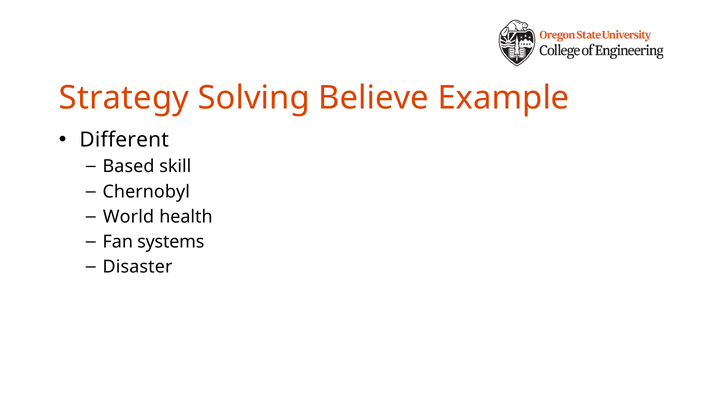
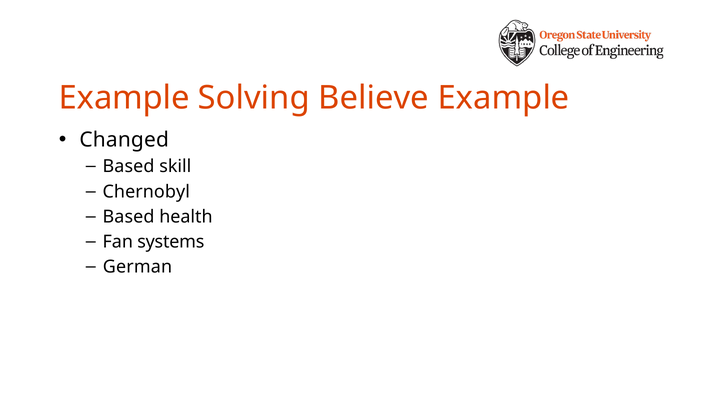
Strategy: Strategy -> Example (124, 98)
Different: Different -> Changed (124, 140)
World: World -> Based (129, 217)
Disaster: Disaster -> German (137, 267)
